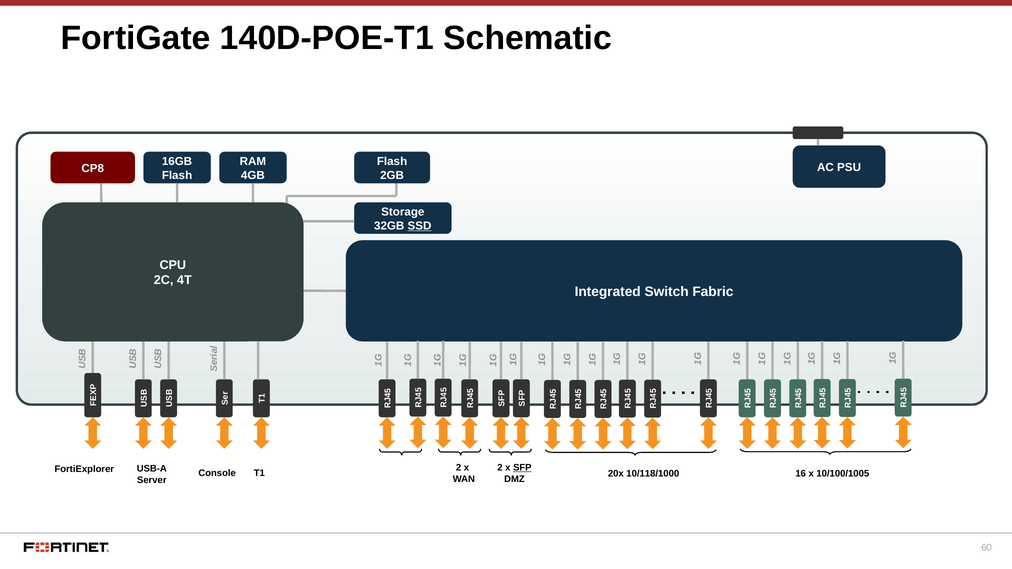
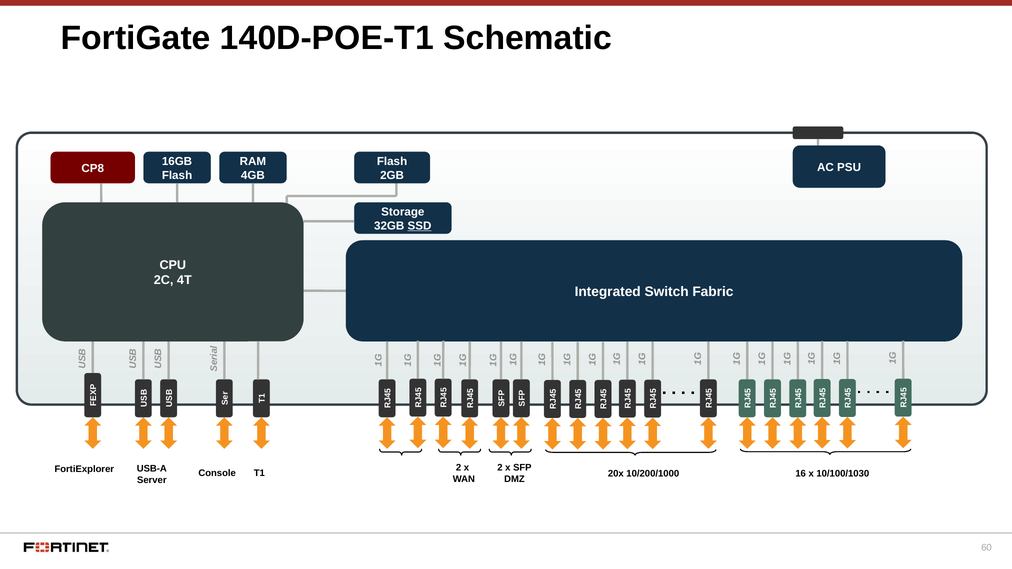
SFP underline: present -> none (522, 468)
10/118/1000: 10/118/1000 -> 10/200/1000 (653, 474)
10/100/1005: 10/100/1005 -> 10/100/1030 (843, 474)
